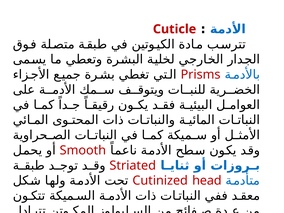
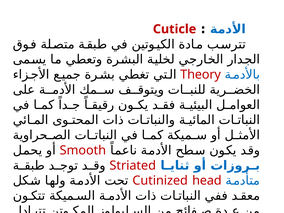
Prisms: Prisms -> Theory (201, 75)
